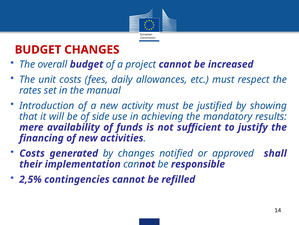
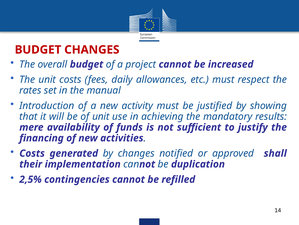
of side: side -> unit (101, 116)
responsible: responsible -> duplication (198, 164)
